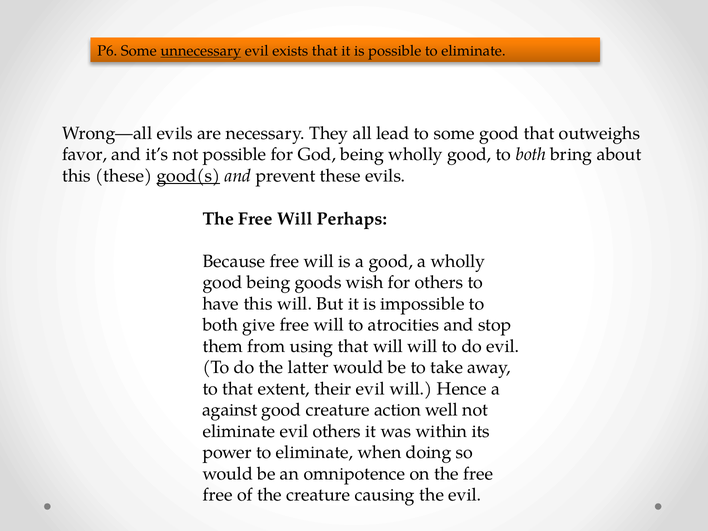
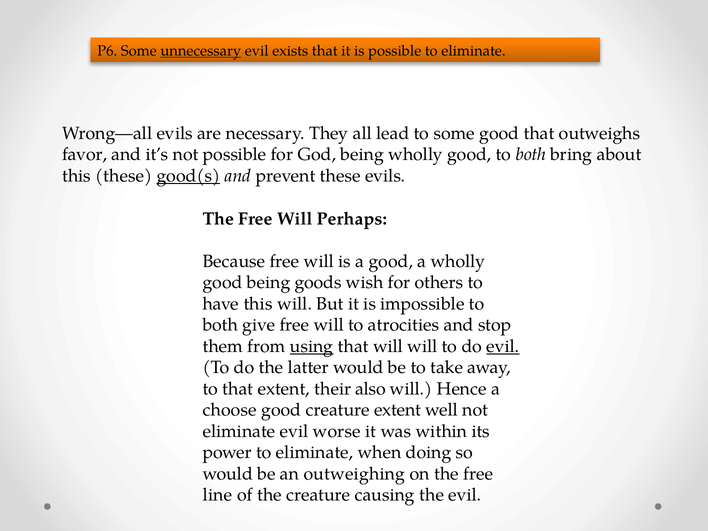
using underline: none -> present (312, 346)
evil underline: none -> present (503, 346)
their evil: evil -> also (370, 389)
against: against -> choose (230, 410)
creature action: action -> extent (398, 410)
evil others: others -> worse (337, 431)
omnipotence: omnipotence -> outweighing (354, 474)
free: free -> line (218, 495)
